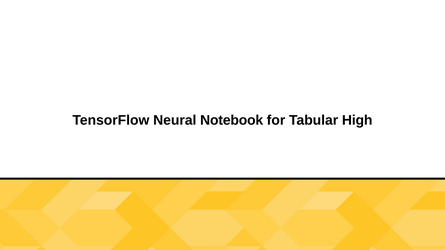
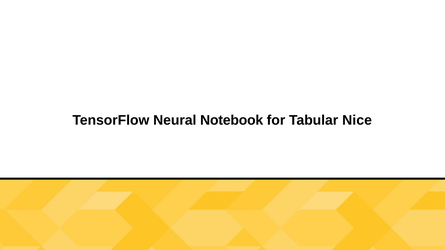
High: High -> Nice (357, 121)
